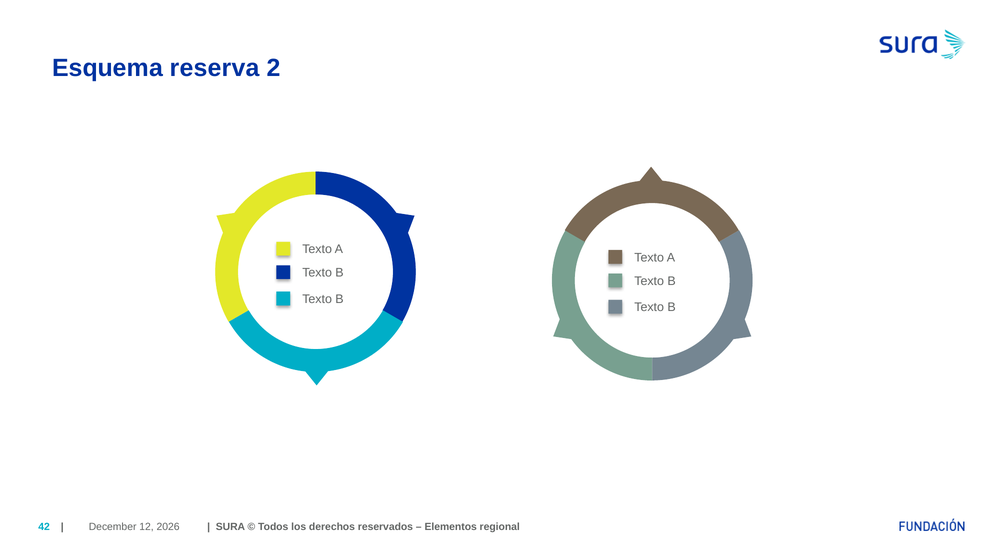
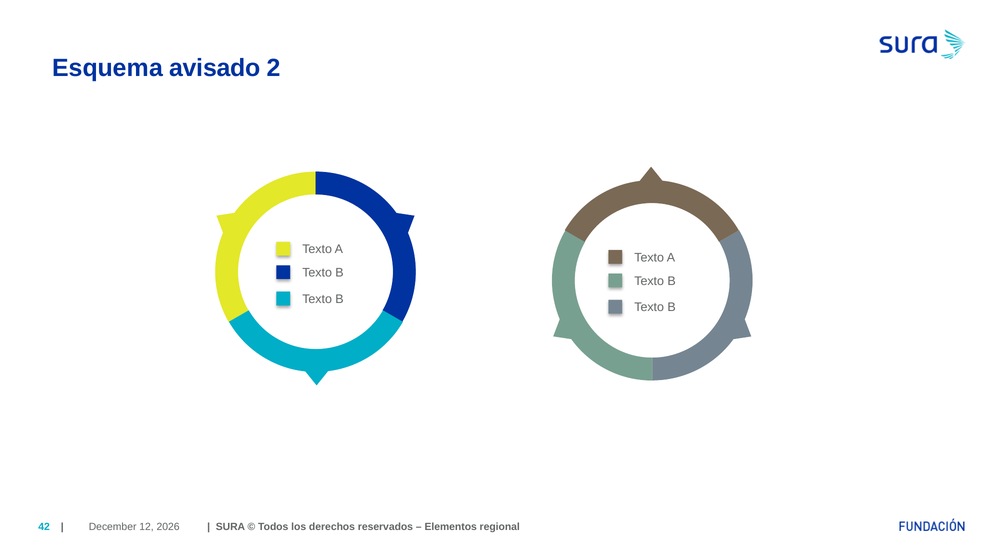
reserva: reserva -> avisado (215, 68)
